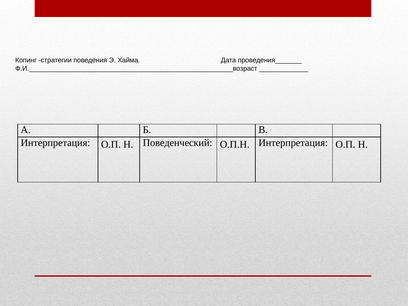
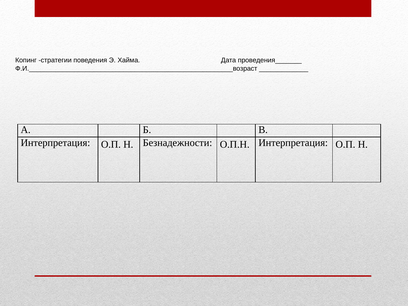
Поведенческий: Поведенческий -> Безнадежности (177, 143)
